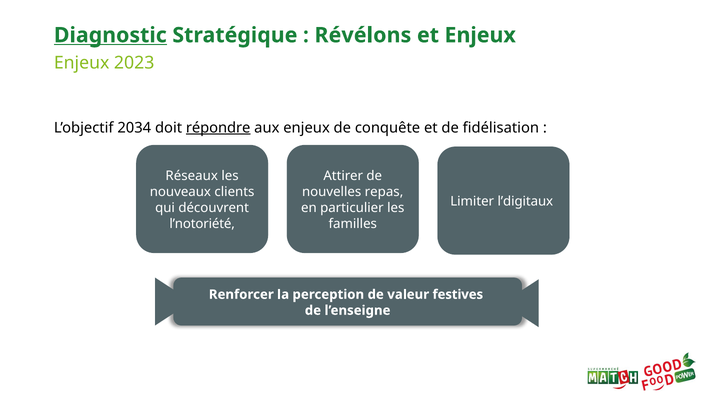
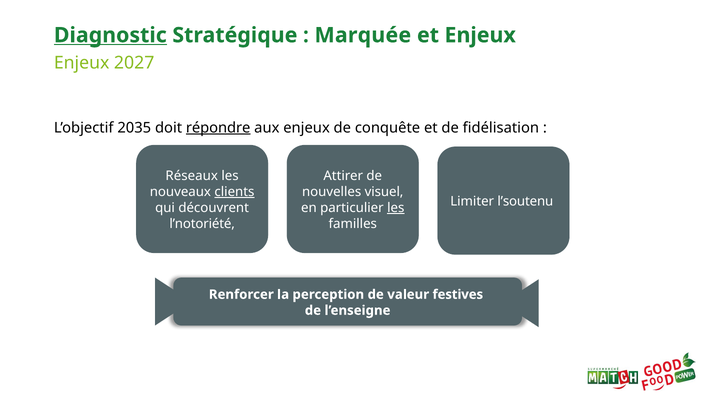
Révélons: Révélons -> Marquée (363, 35)
2023: 2023 -> 2027 (134, 63)
2034: 2034 -> 2035 (134, 128)
clients underline: none -> present (234, 192)
repas: repas -> visuel (384, 192)
l’digitaux: l’digitaux -> l’soutenu (525, 201)
les underline: none -> present (396, 208)
